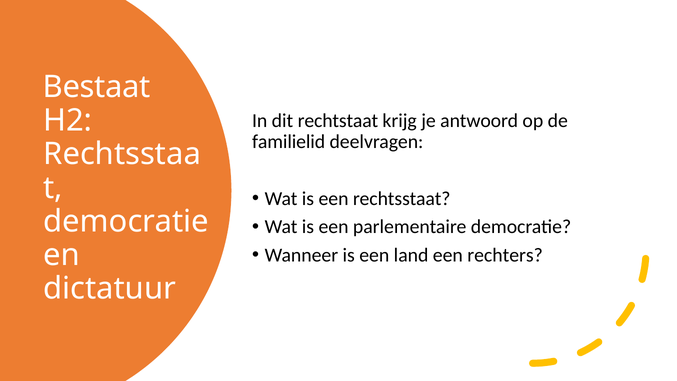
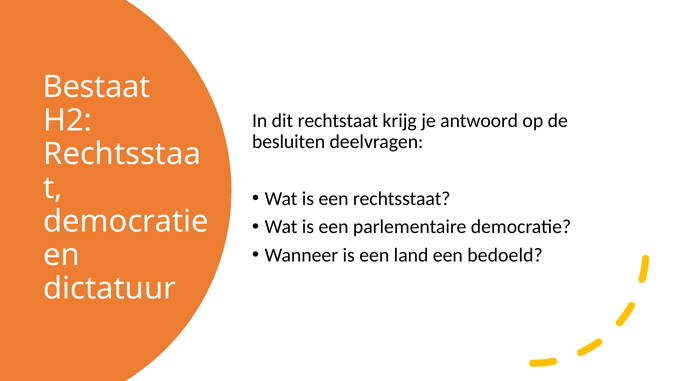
familielid: familielid -> besluiten (289, 142)
rechters: rechters -> bedoeld (505, 255)
